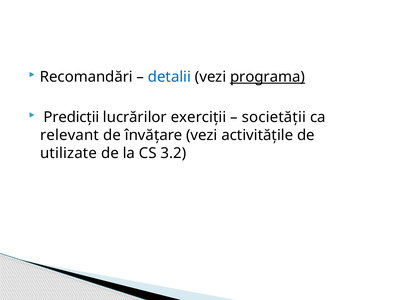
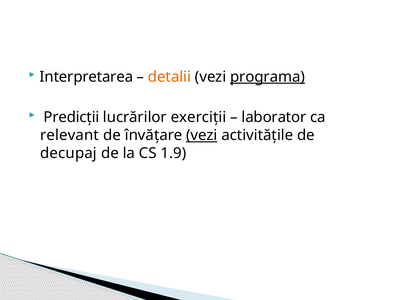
Recomandări: Recomandări -> Interpretarea (86, 77)
detalii colour: blue -> orange (169, 77)
societății: societății -> laborator (274, 117)
vezi underline: none -> present (202, 135)
utilizate: utilizate -> decupaj (69, 153)
3.2: 3.2 -> 1.9 (173, 153)
